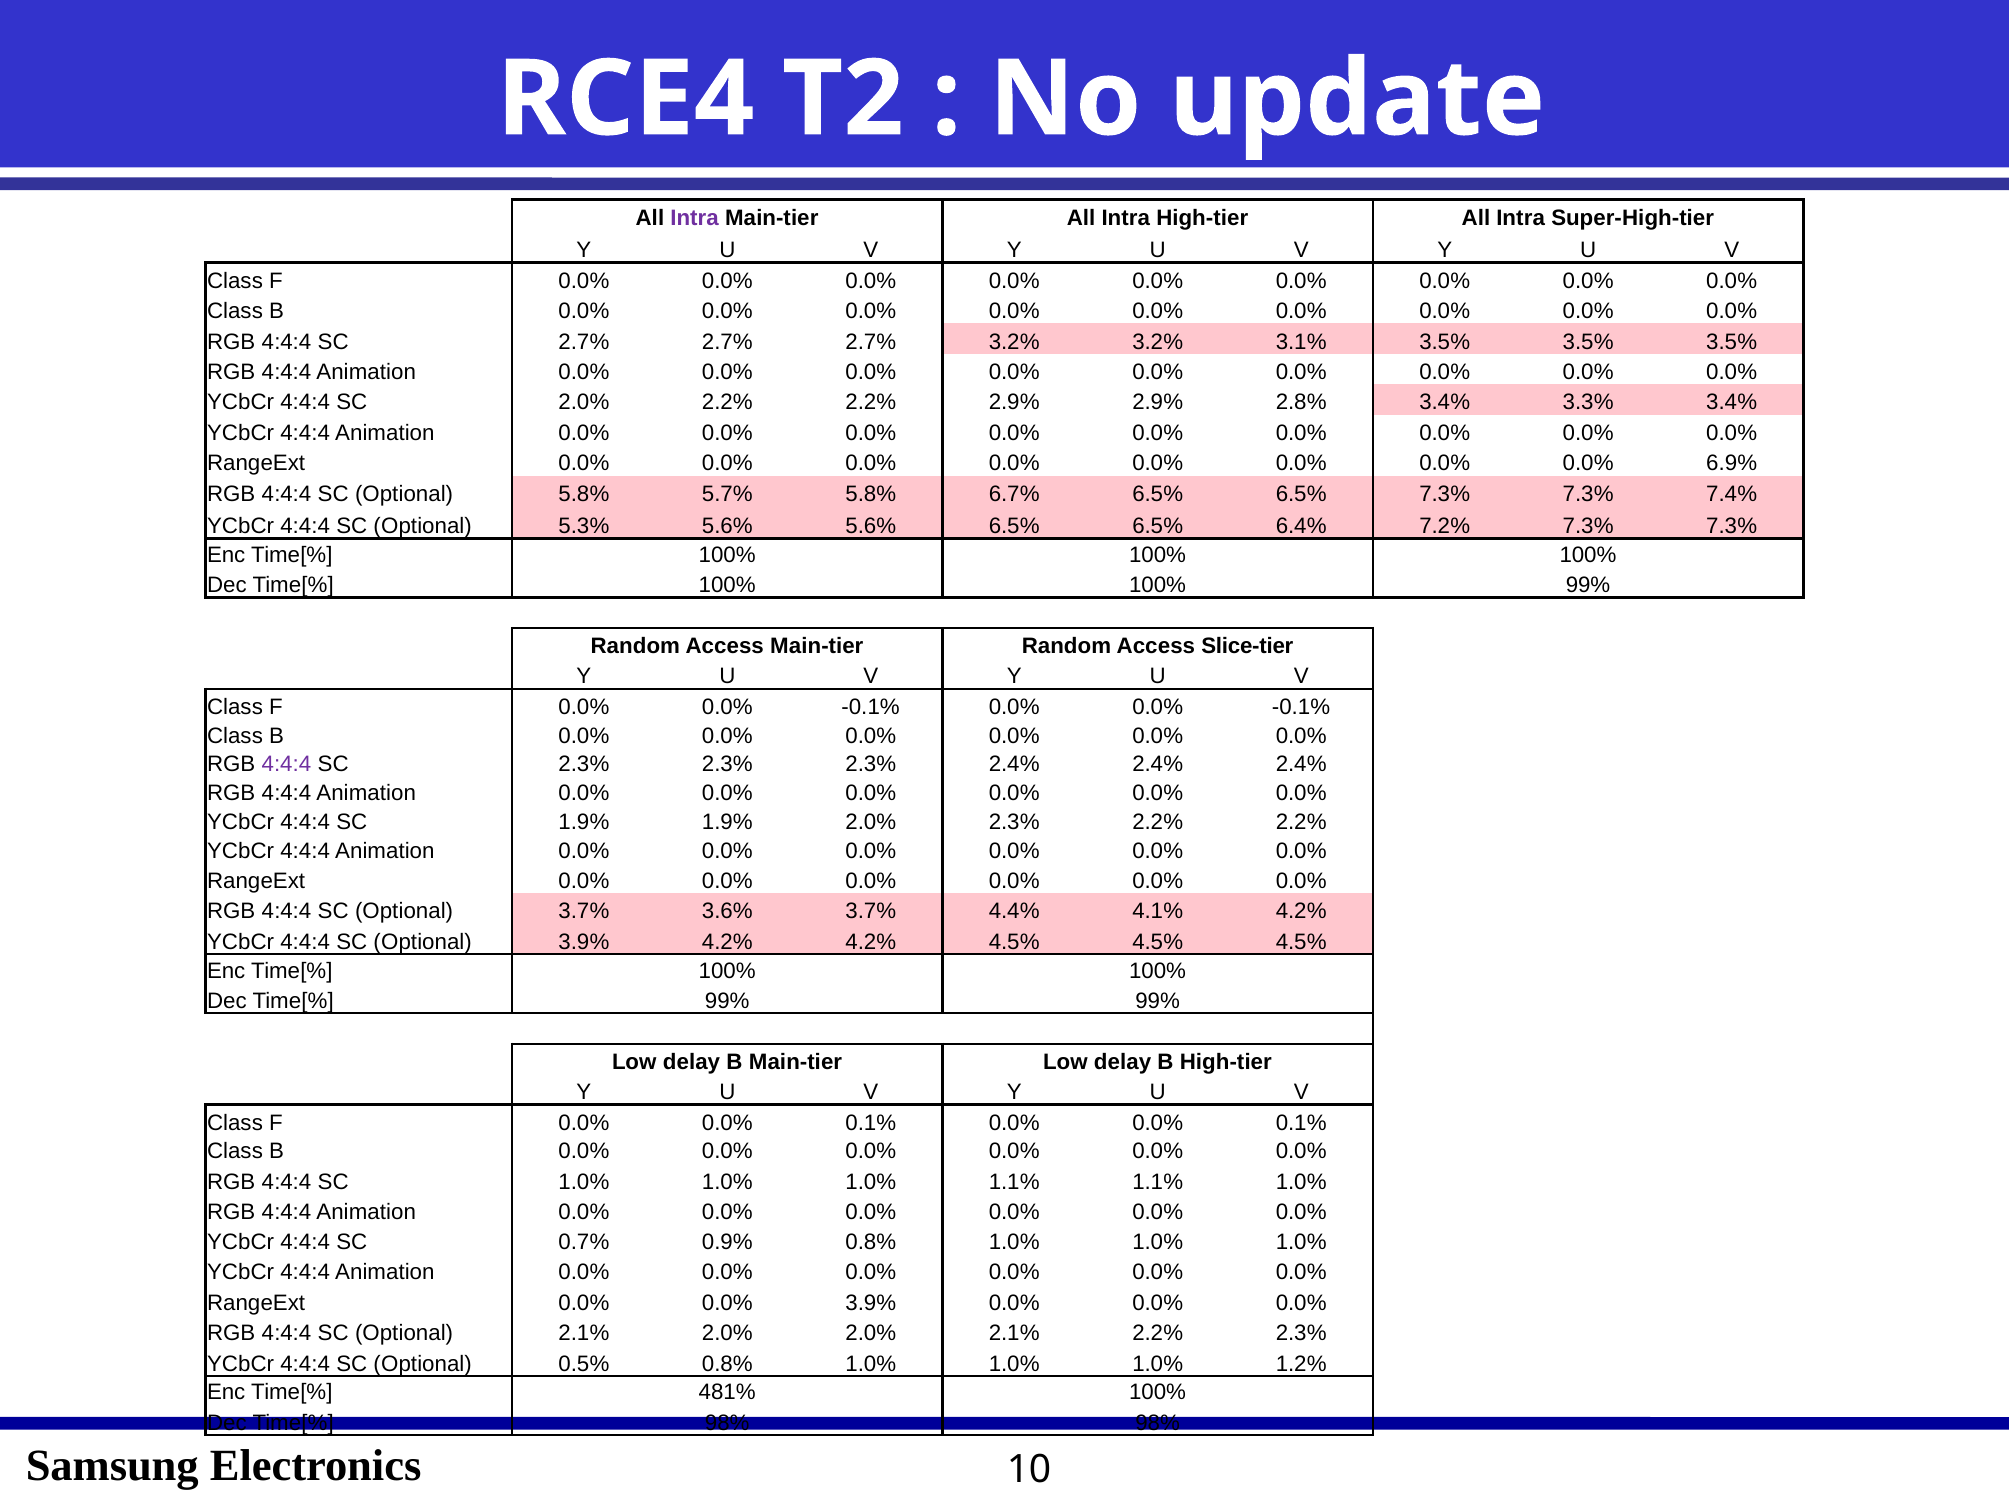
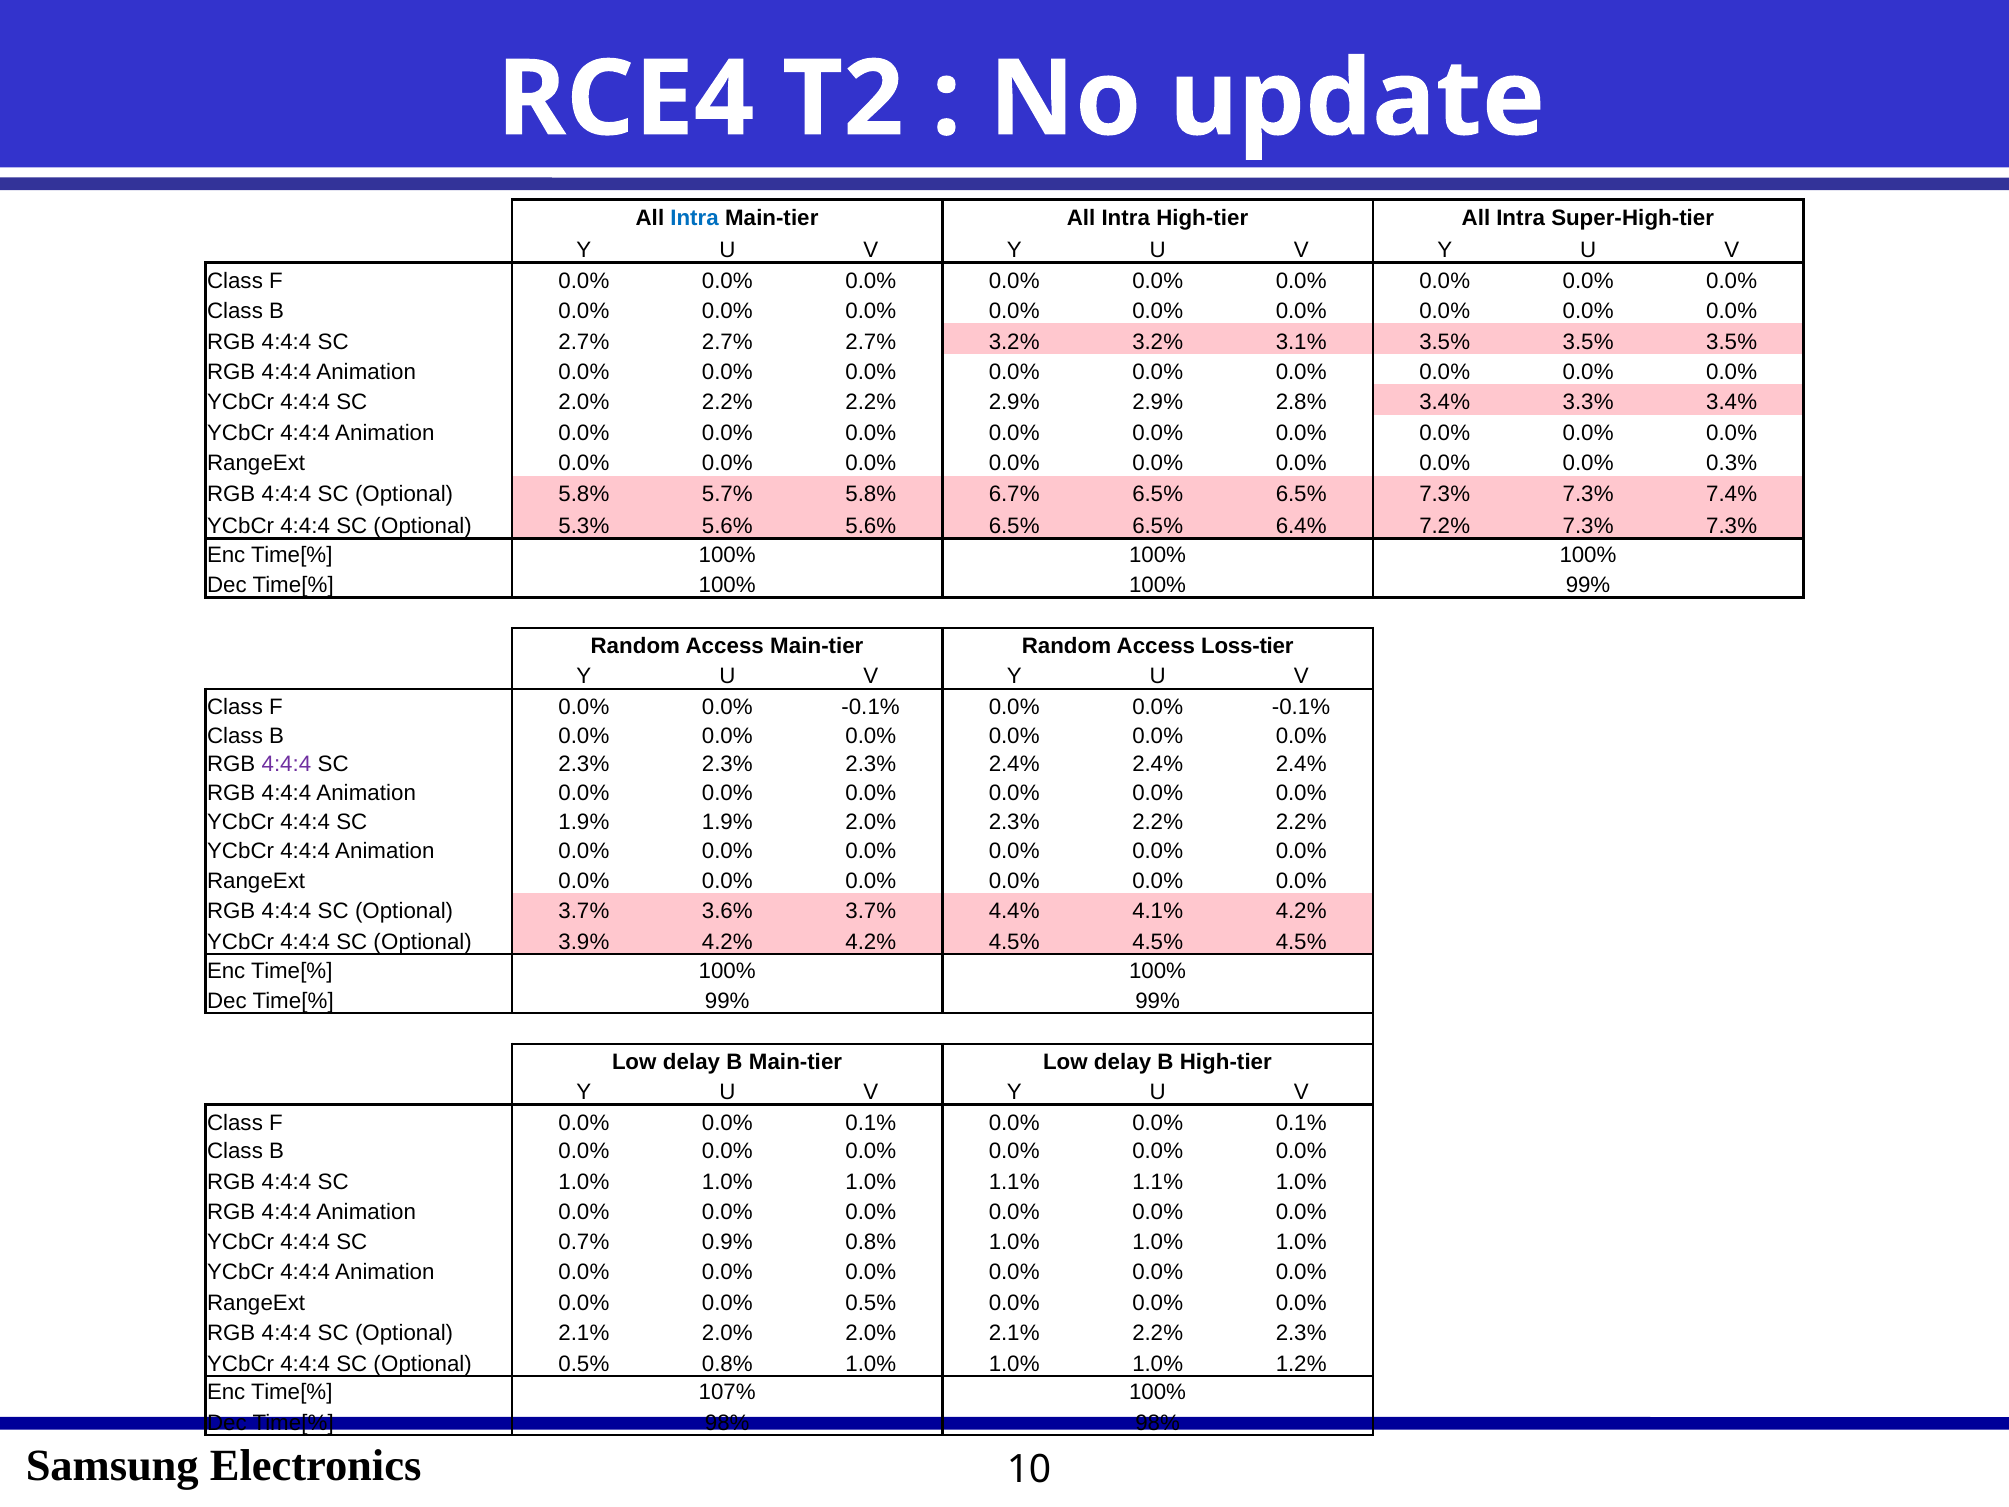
Intra colour: purple -> blue (695, 218)
6.9%: 6.9% -> 0.3% (1732, 463)
Slice-tier: Slice-tier -> Loss-tier (1247, 646)
0.0% 3.9%: 3.9% -> 0.5% (871, 1303)
481%: 481% -> 107% (727, 1392)
